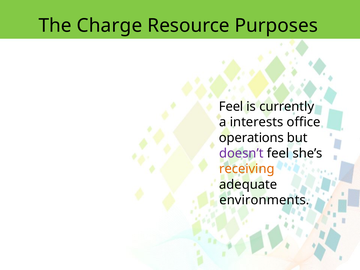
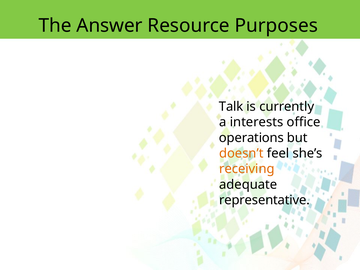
Charge: Charge -> Answer (110, 26)
Feel: Feel -> Talk (231, 107)
doesn’t colour: purple -> orange (241, 153)
environments: environments -> representative (265, 200)
